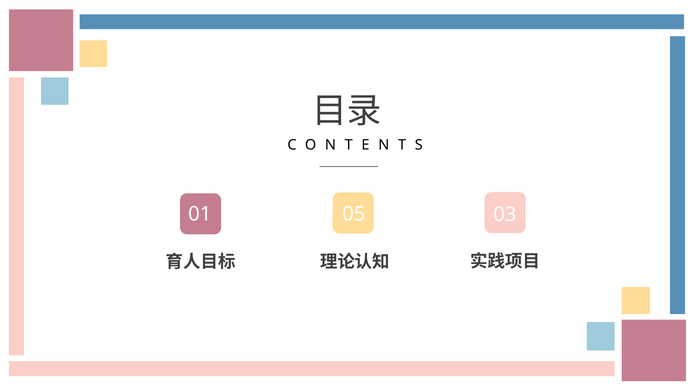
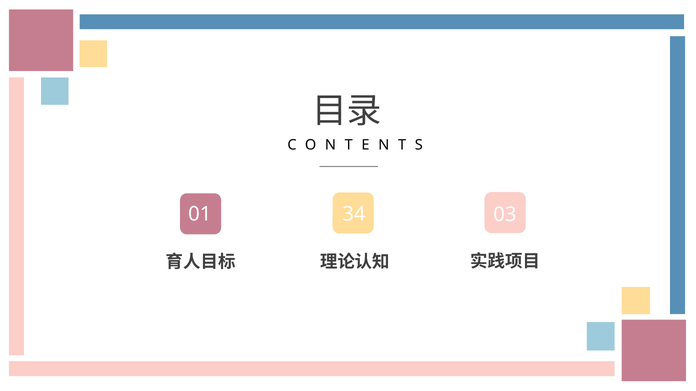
05: 05 -> 34 (354, 214)
